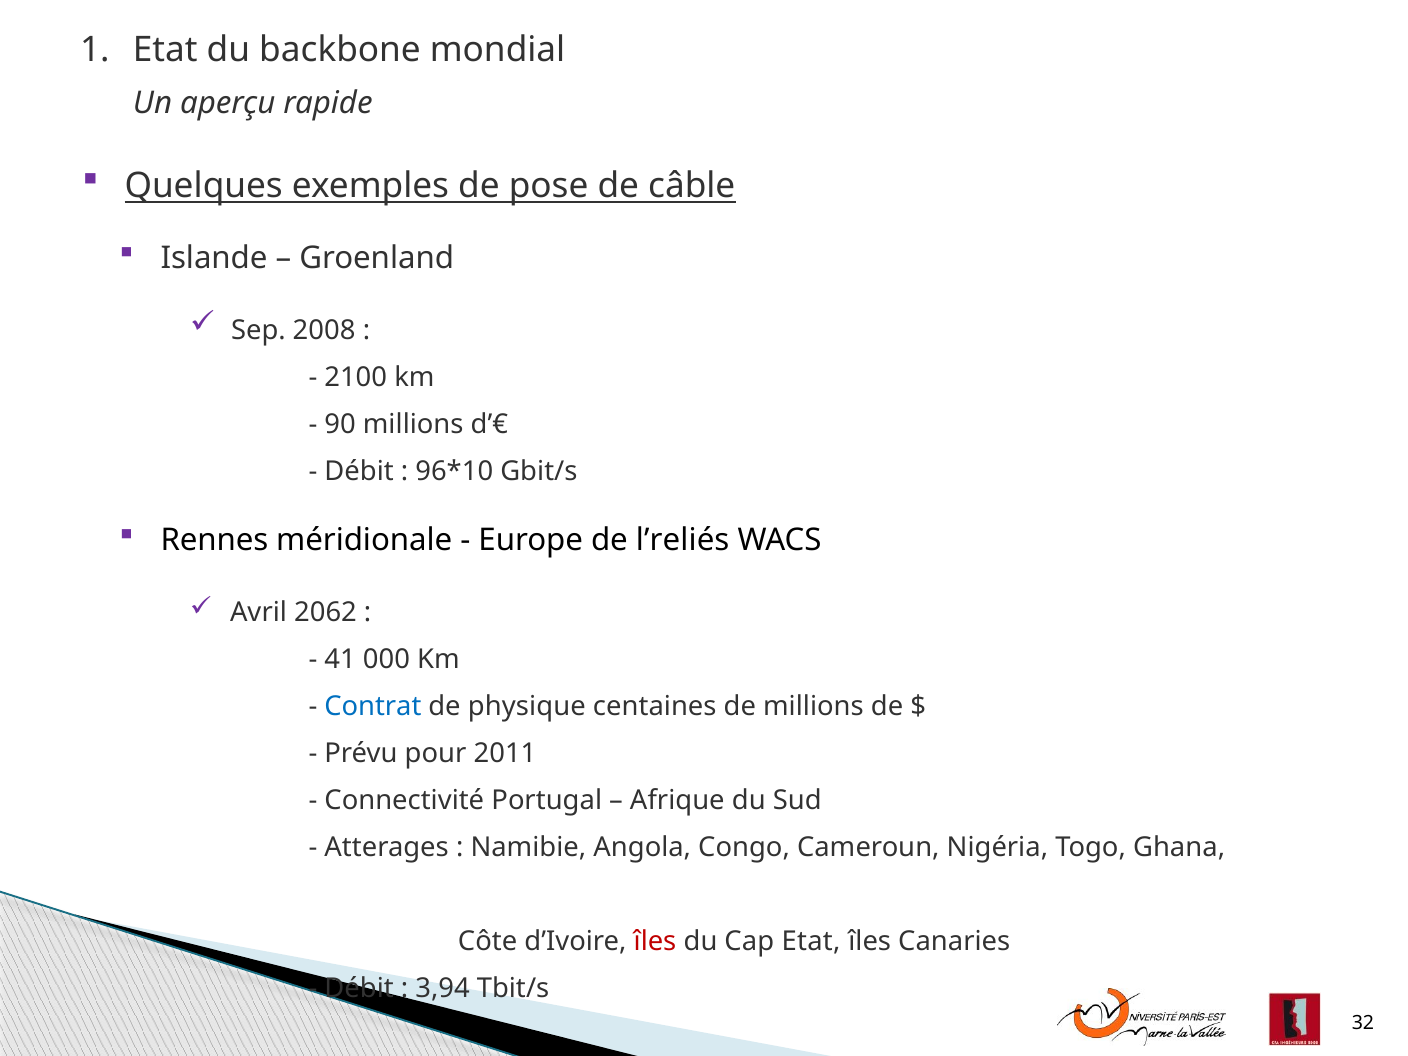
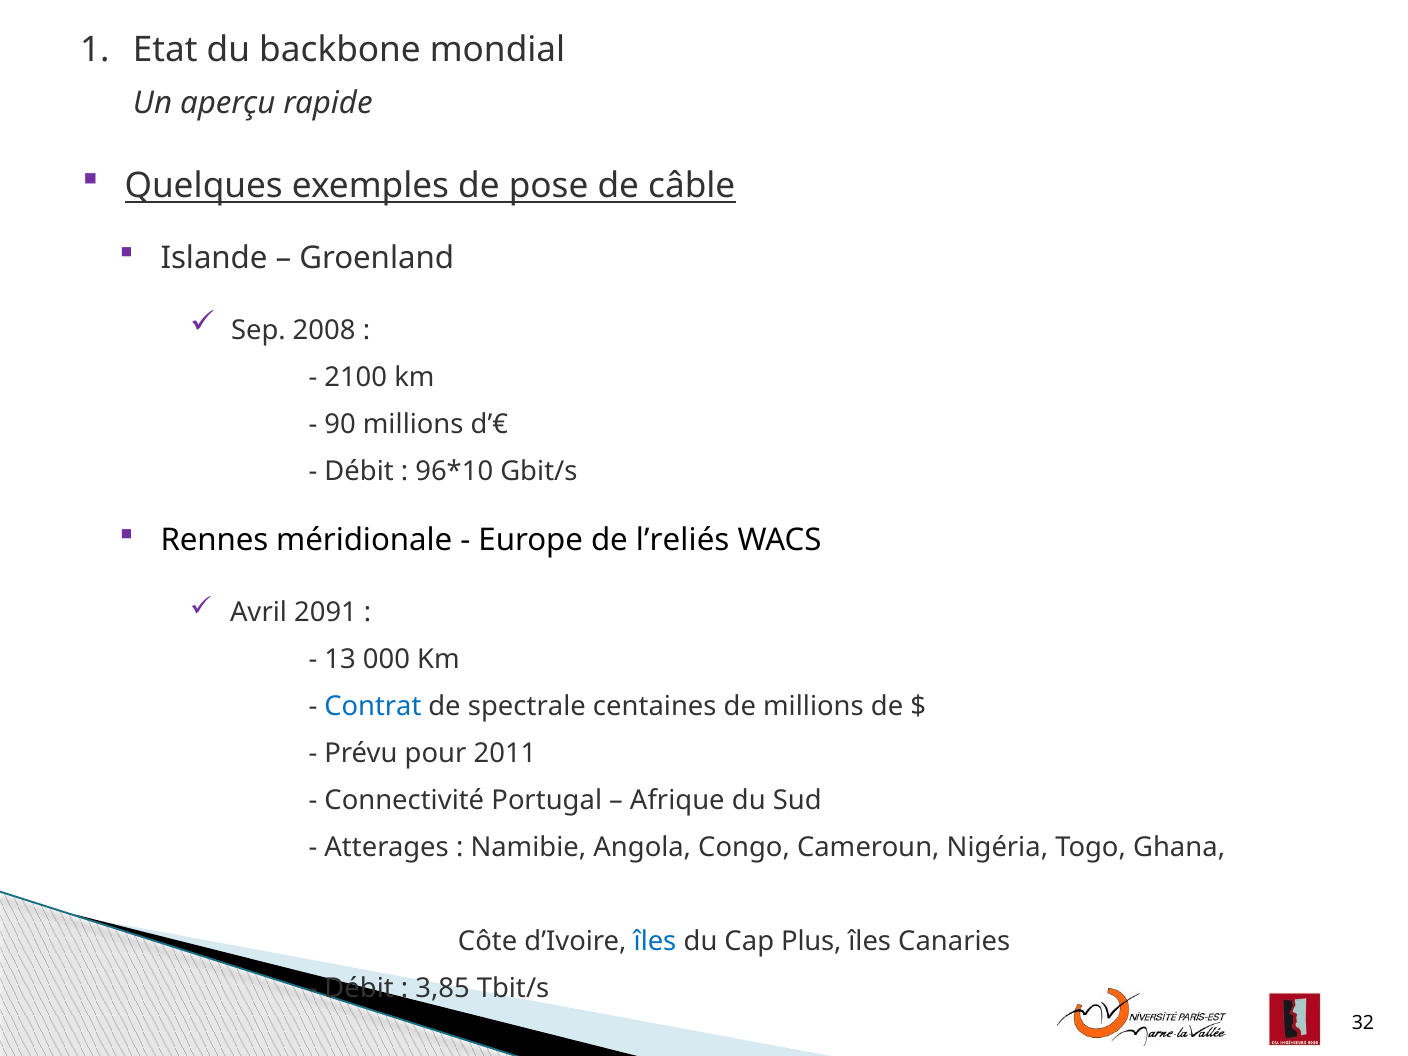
2062: 2062 -> 2091 (325, 613)
41: 41 -> 13 (340, 660)
physique: physique -> spectrale (527, 707)
îles colour: red -> blue (655, 941)
Cap Etat: Etat -> Plus (811, 941)
3,94: 3,94 -> 3,85 (443, 988)
